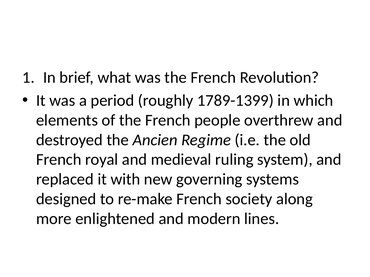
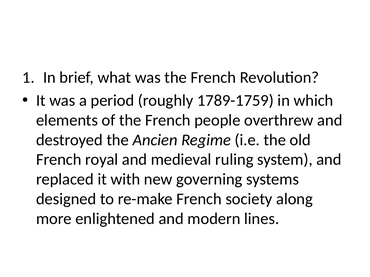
1789-1399: 1789-1399 -> 1789-1759 (235, 101)
